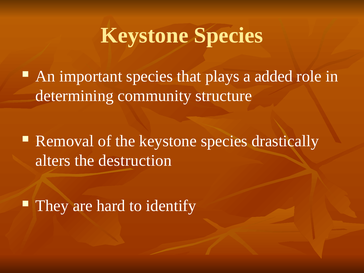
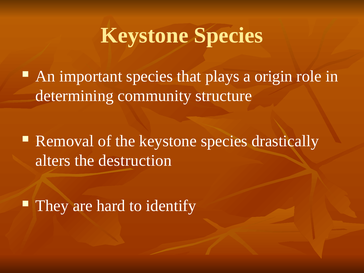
added: added -> origin (274, 76)
